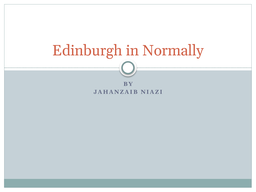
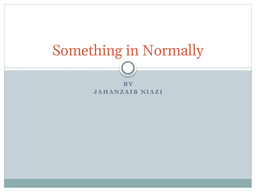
Edinburgh: Edinburgh -> Something (87, 51)
